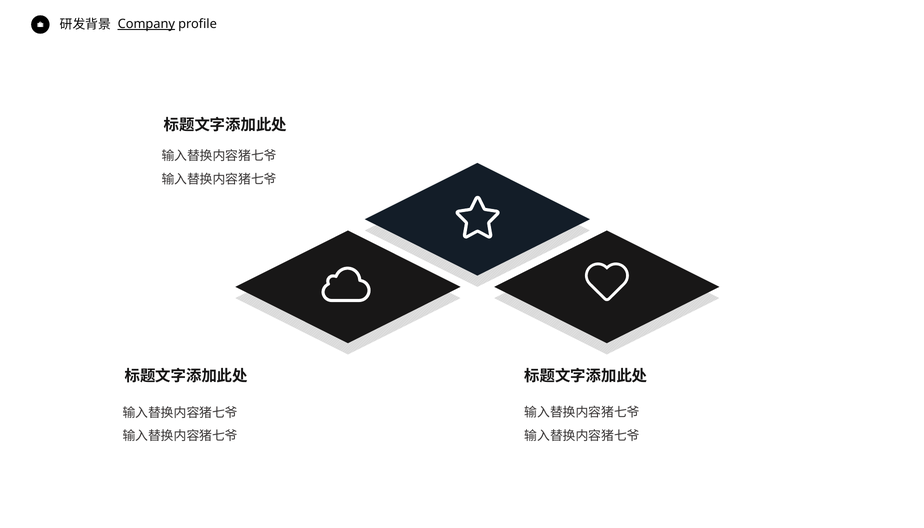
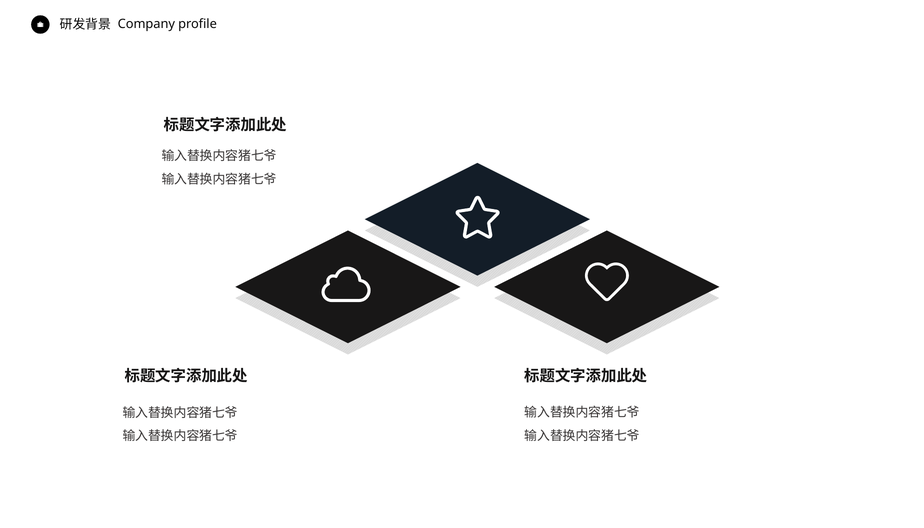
Company underline: present -> none (146, 24)
